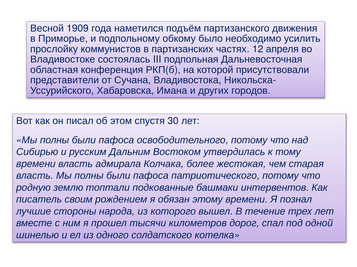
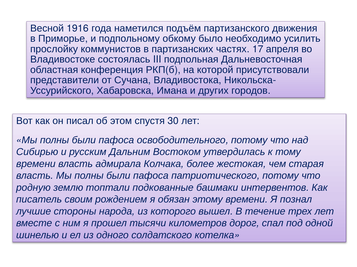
1909: 1909 -> 1916 (78, 28)
12: 12 -> 17 (258, 49)
